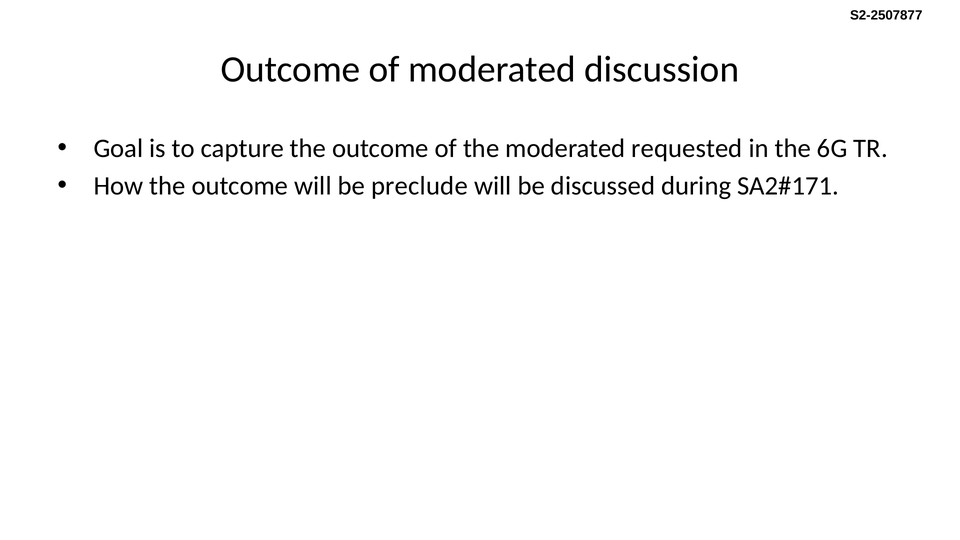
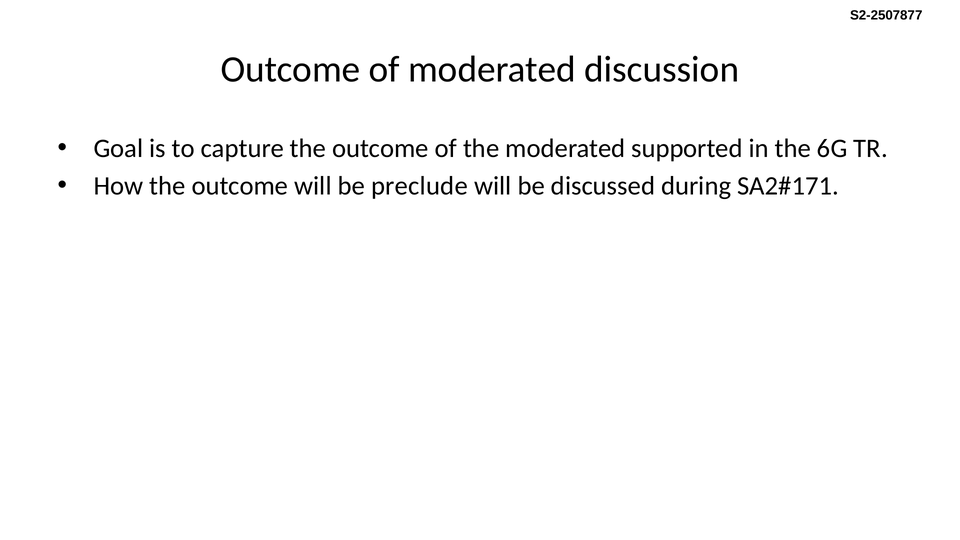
requested: requested -> supported (687, 149)
